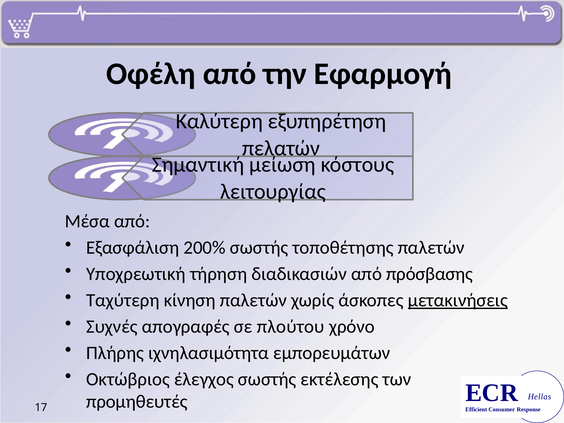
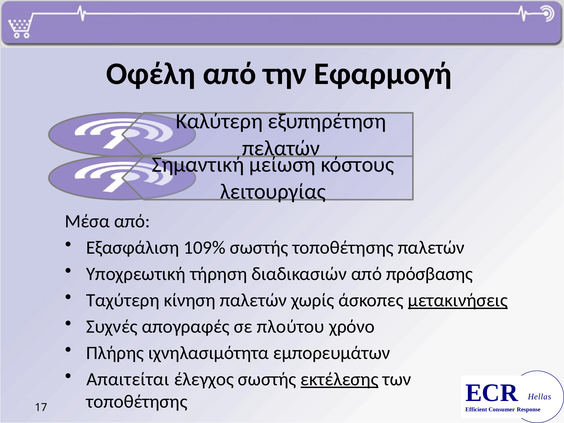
200%: 200% -> 109% (205, 248)
Οκτώβριος: Οκτώβριος -> Απαιτείται (128, 379)
εκτέλεσης underline: none -> present (339, 379)
προμηθευτές: προμηθευτές -> τοποθέτησης (137, 402)
